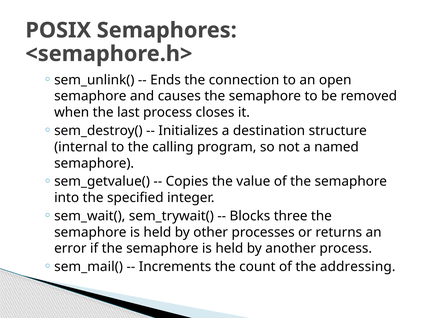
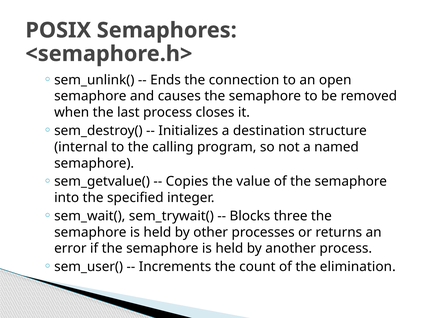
sem_mail(: sem_mail( -> sem_user( (89, 267)
addressing: addressing -> elimination (358, 267)
